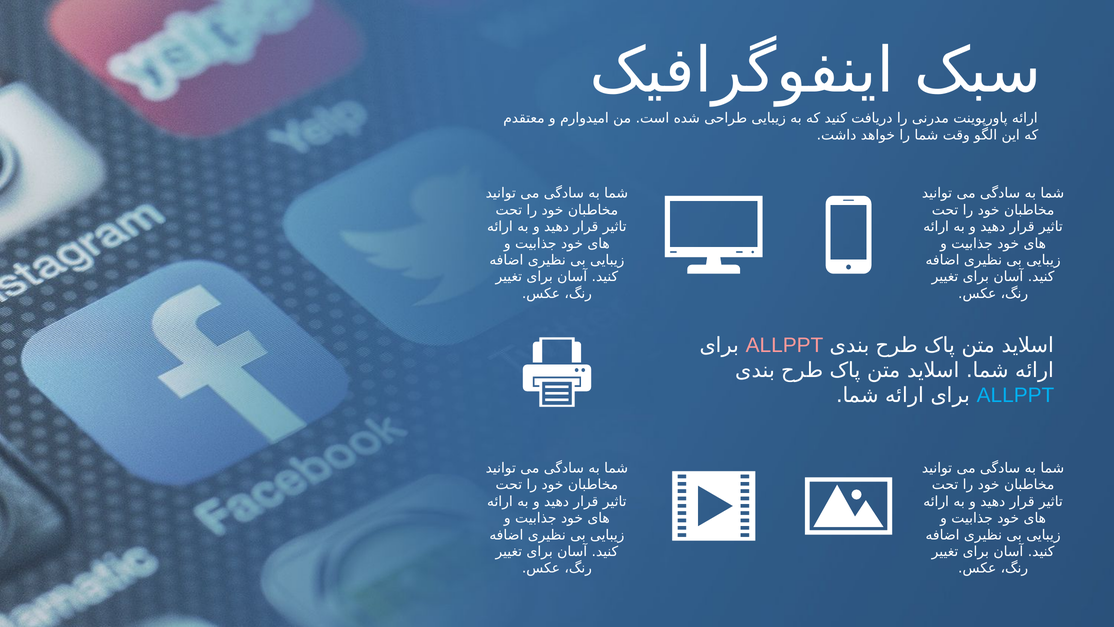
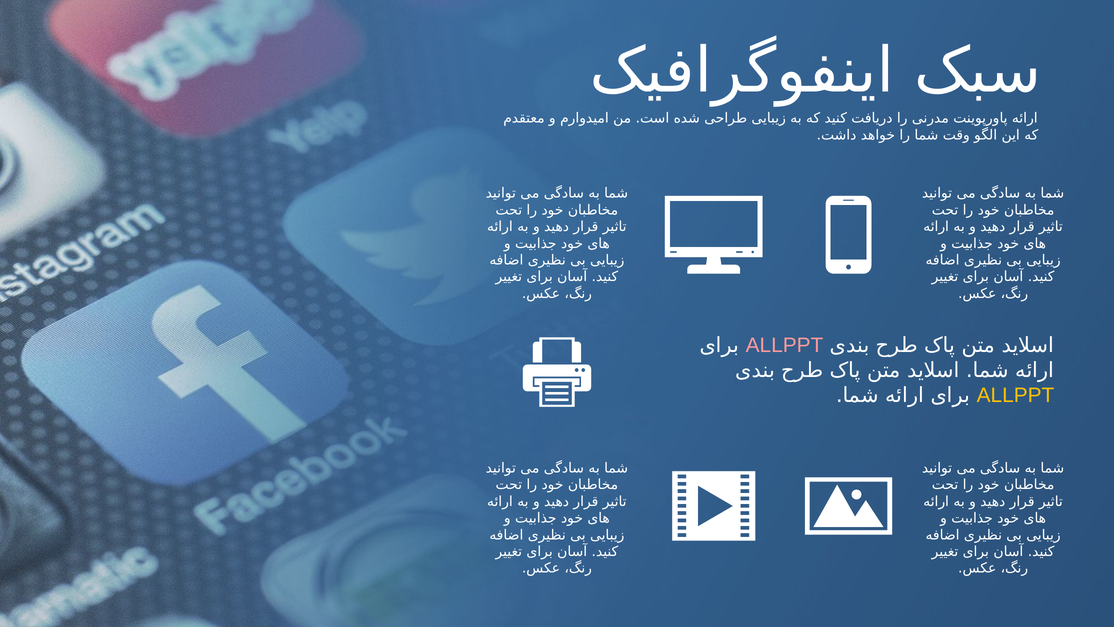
ALLPPT colour: light blue -> yellow (1015, 395)
